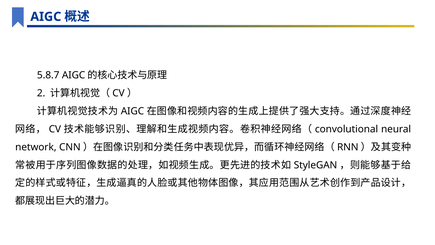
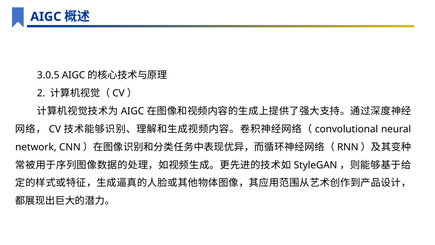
5.8.7: 5.8.7 -> 3.0.5 (48, 75)
